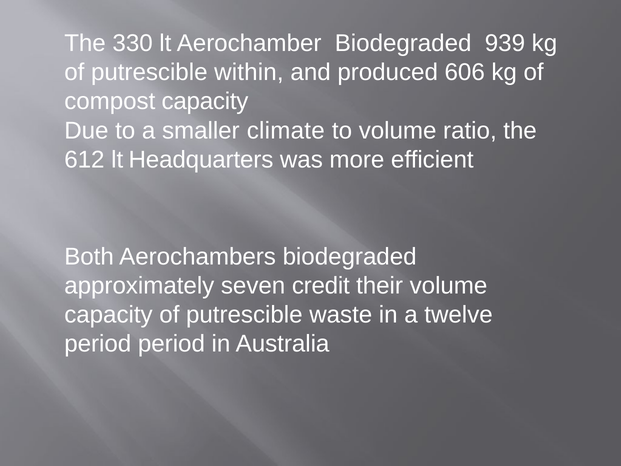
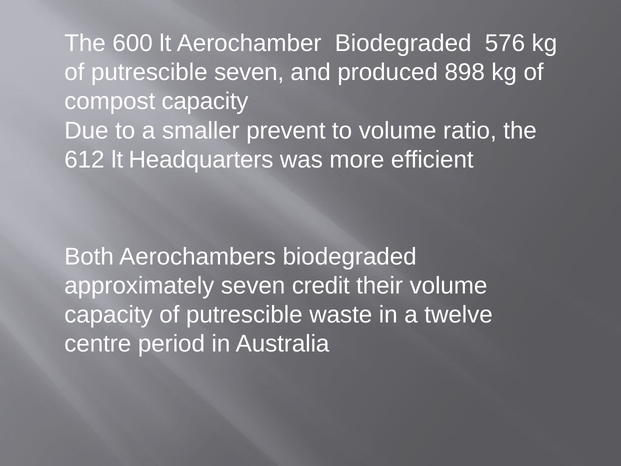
330: 330 -> 600 (133, 43)
939: 939 -> 576 (505, 43)
putrescible within: within -> seven (249, 72)
606: 606 -> 898 (465, 72)
climate: climate -> prevent (286, 130)
period: period -> centre (98, 344)
